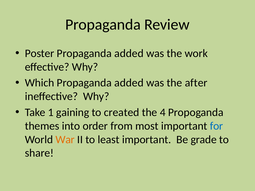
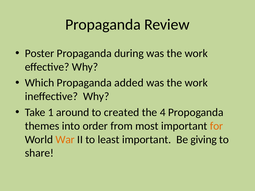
added: added -> during (129, 53)
after: after -> work (196, 83)
gaining: gaining -> around (73, 112)
for colour: blue -> orange (216, 126)
grade: grade -> giving (204, 140)
